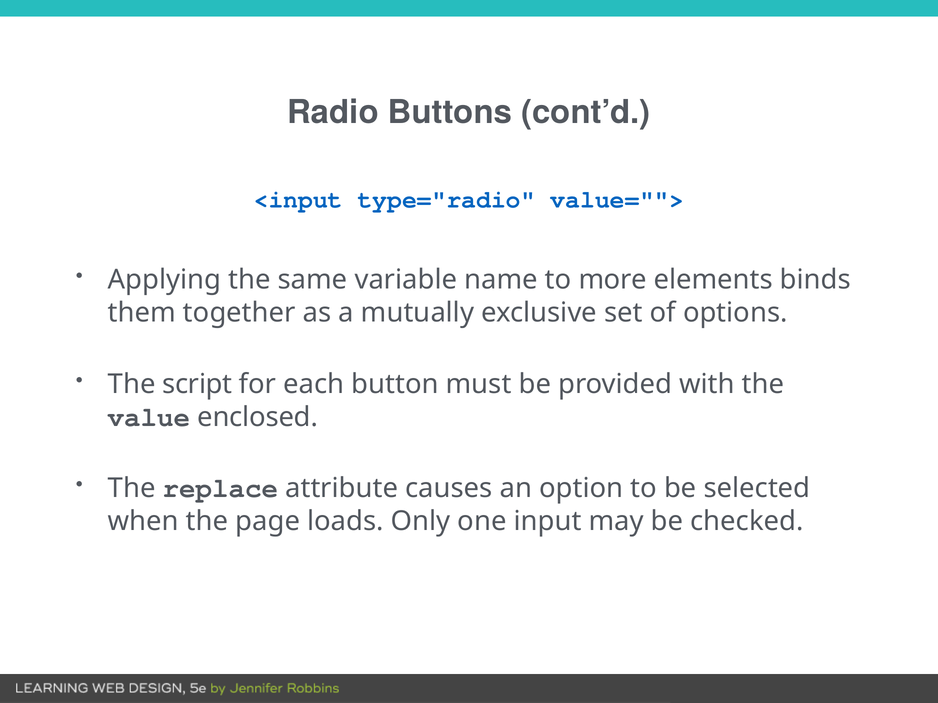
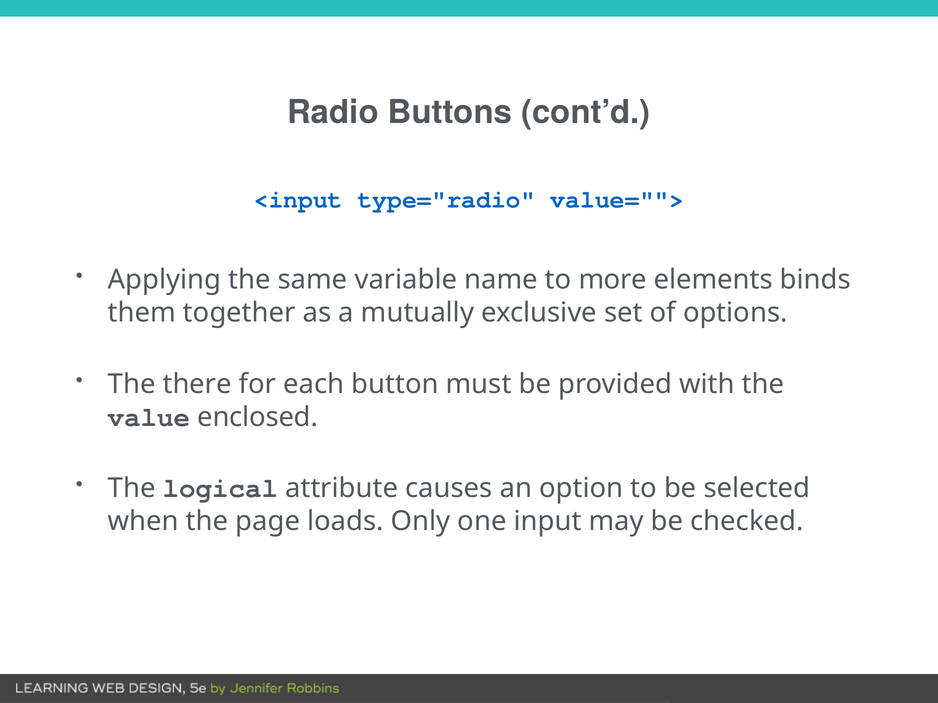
script: script -> there (197, 384)
replace: replace -> logical (220, 489)
